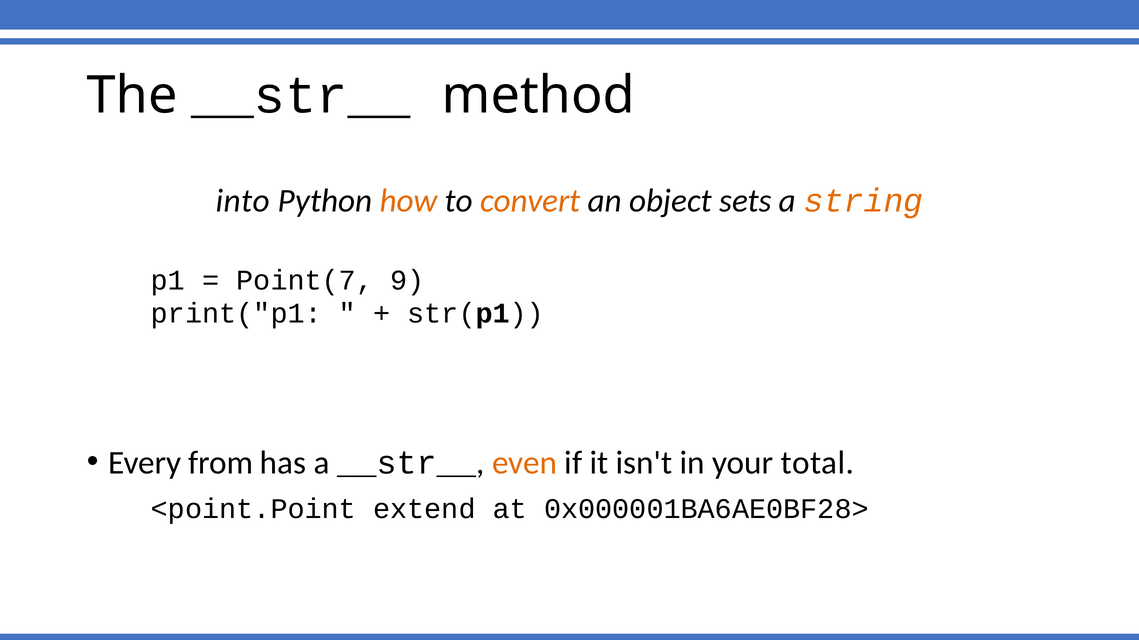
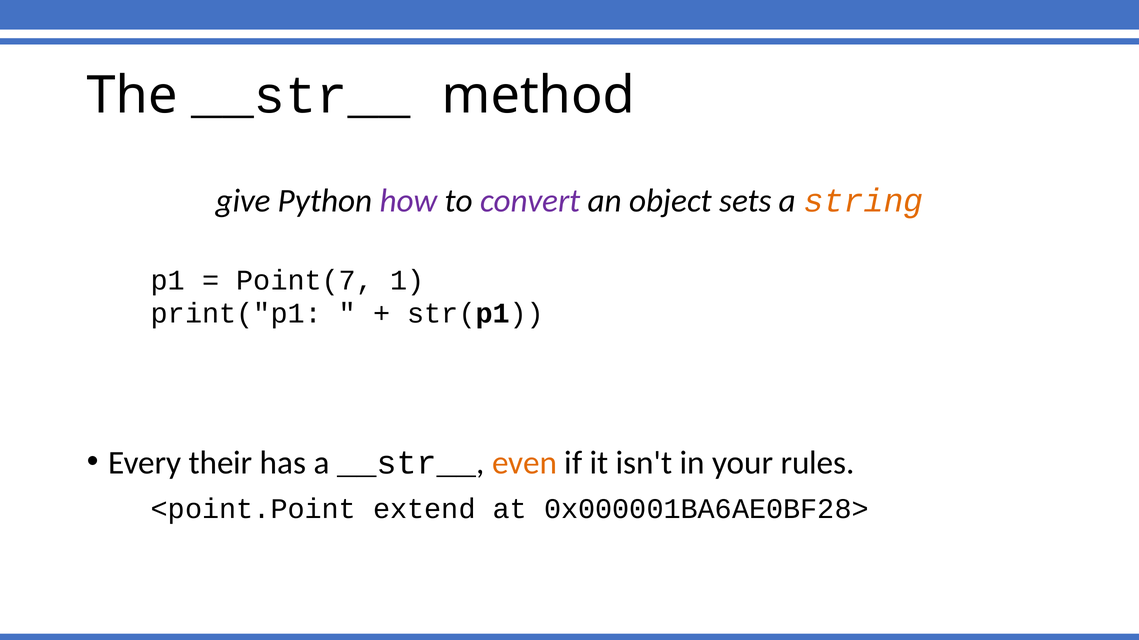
into: into -> give (243, 201)
how colour: orange -> purple (409, 201)
convert colour: orange -> purple (530, 201)
9: 9 -> 1 (407, 280)
from: from -> their (221, 463)
total: total -> rules (818, 463)
